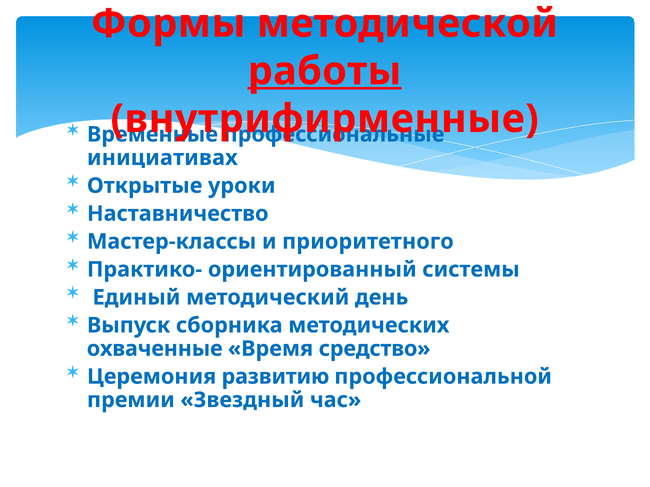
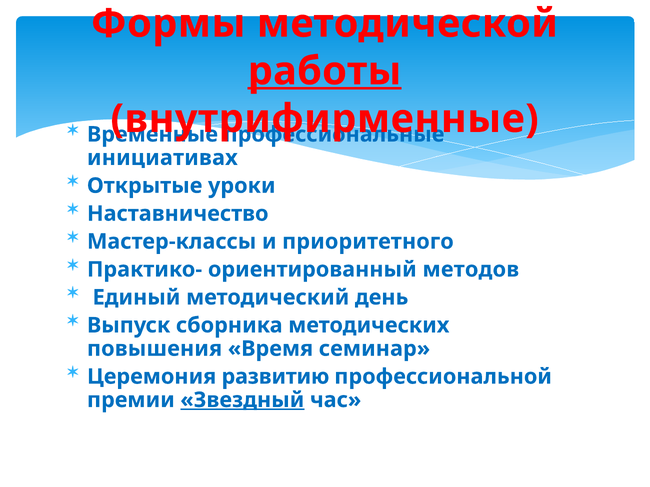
системы: системы -> методов (471, 270)
охваченные: охваченные -> повышения (155, 349)
средство: средство -> семинар (374, 349)
Звездный underline: none -> present (242, 400)
